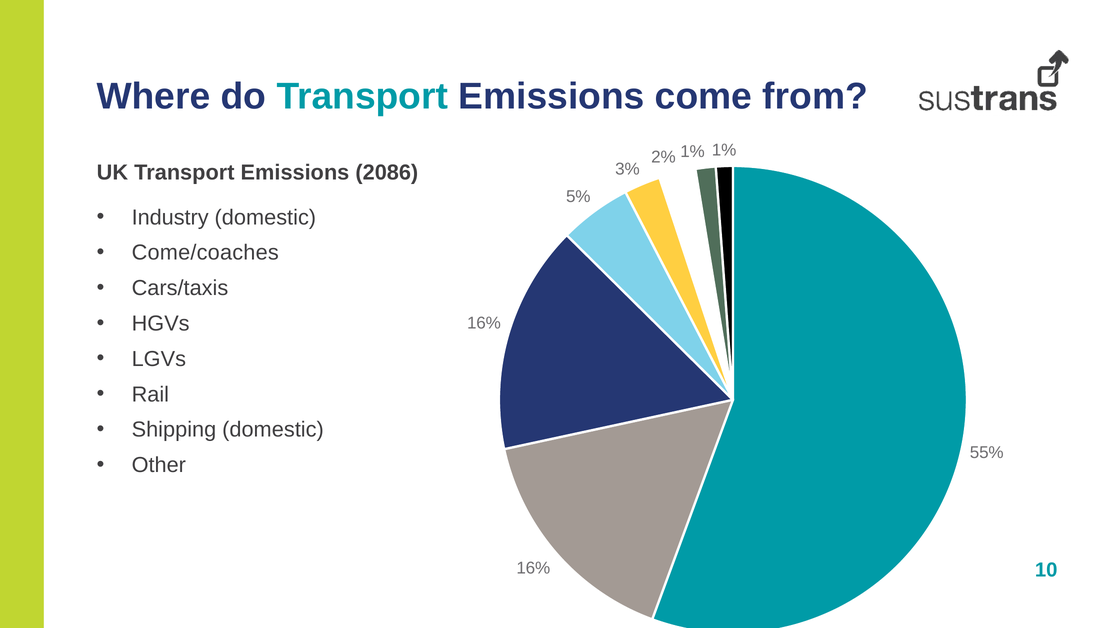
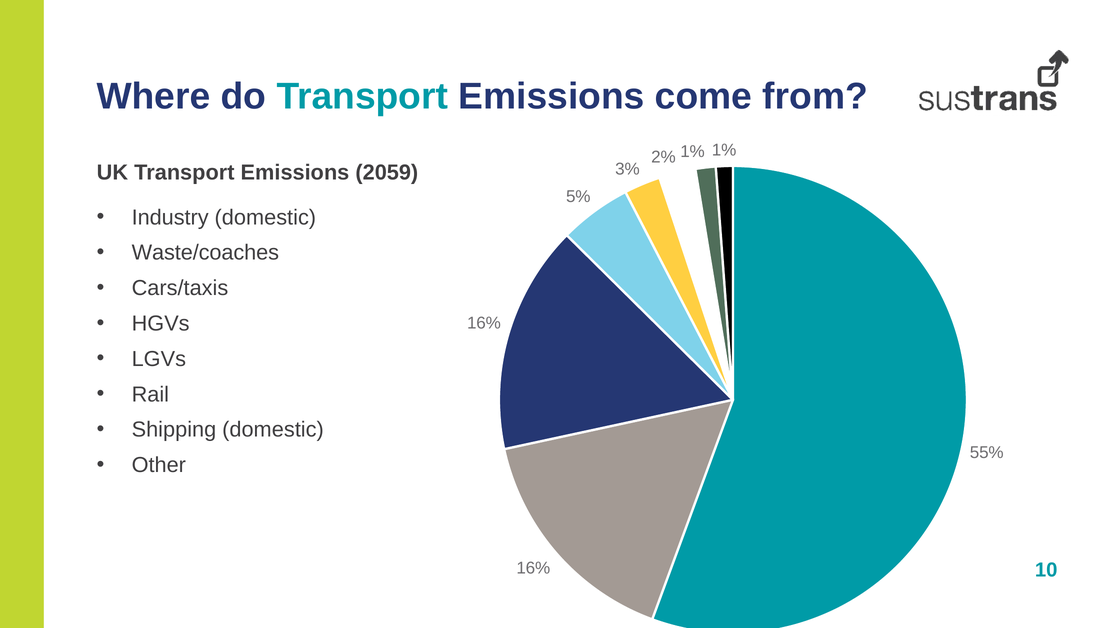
2086: 2086 -> 2059 (387, 173)
Come/coaches: Come/coaches -> Waste/coaches (205, 253)
